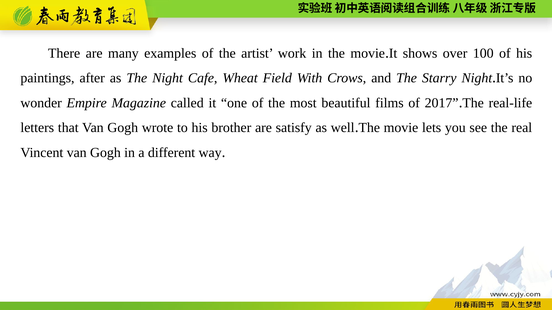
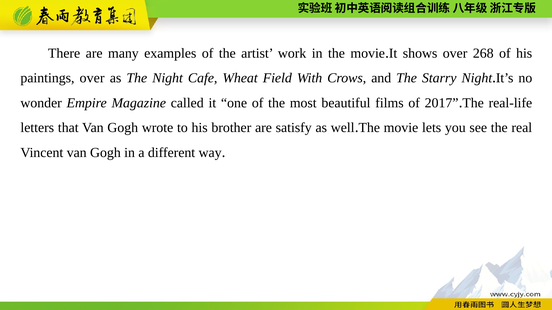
100: 100 -> 268 (483, 53)
paintings after: after -> over (92, 78)
